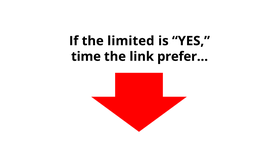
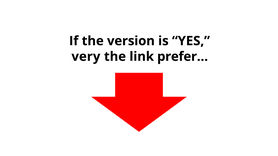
limited: limited -> version (131, 41)
time: time -> very (86, 57)
